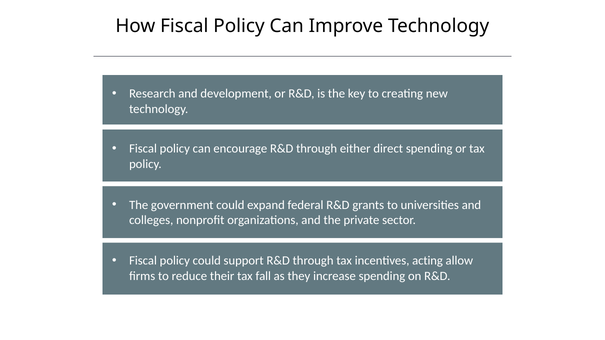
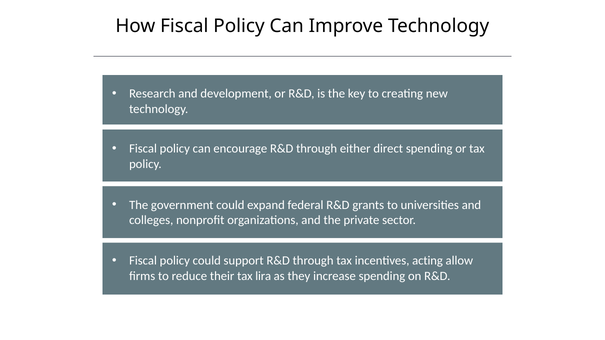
fall: fall -> lira (263, 276)
